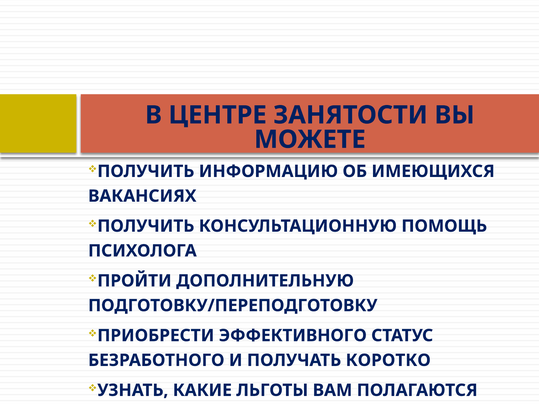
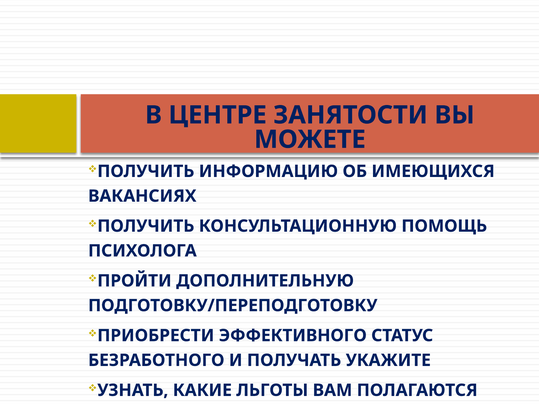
КОРОТКО: КОРОТКО -> УКАЖИТЕ (388, 361)
